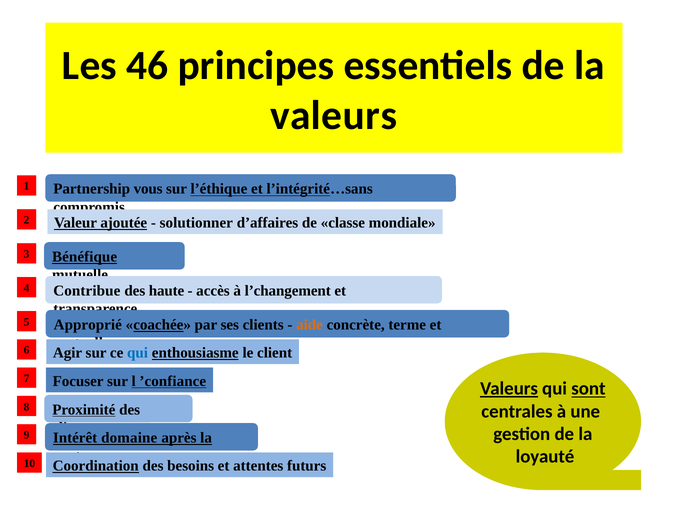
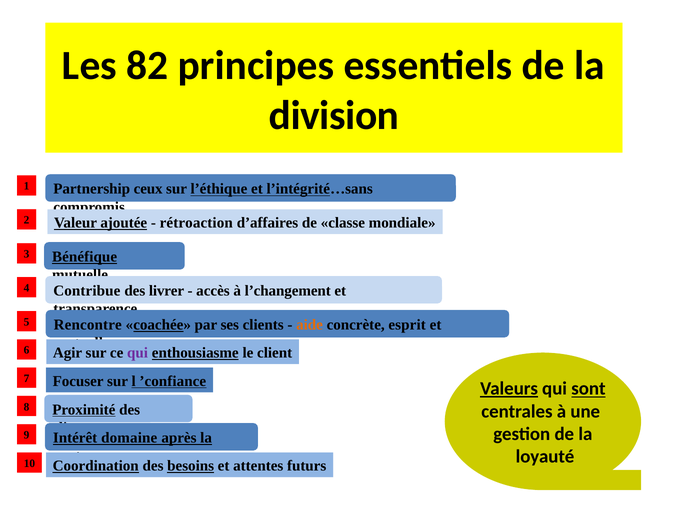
46: 46 -> 82 (147, 66)
valeurs: valeurs -> division (334, 115)
vous: vous -> ceux (148, 189)
solutionner: solutionner -> rétroaction (196, 223)
haute: haute -> livrer (166, 291)
Approprié: Approprié -> Rencontre (88, 325)
terme: terme -> esprit (407, 325)
qui colour: blue -> purple (138, 353)
besoins underline: none -> present (191, 466)
